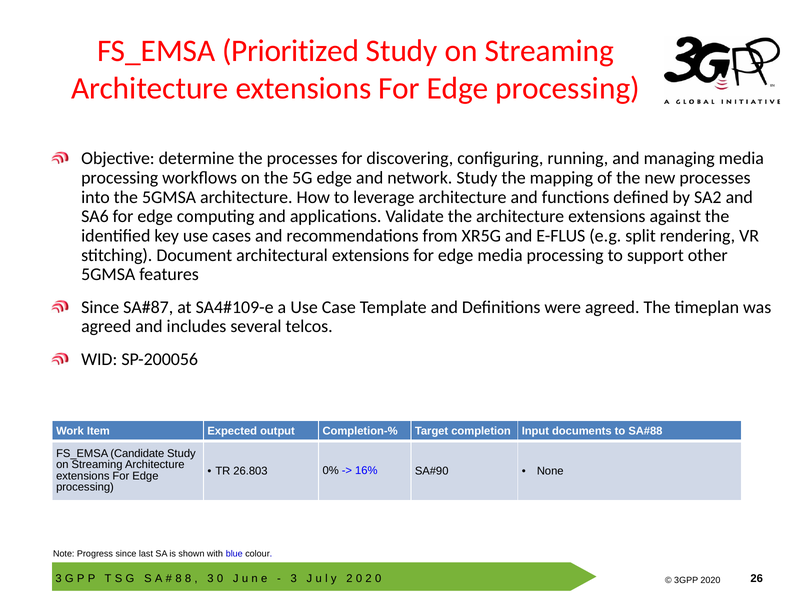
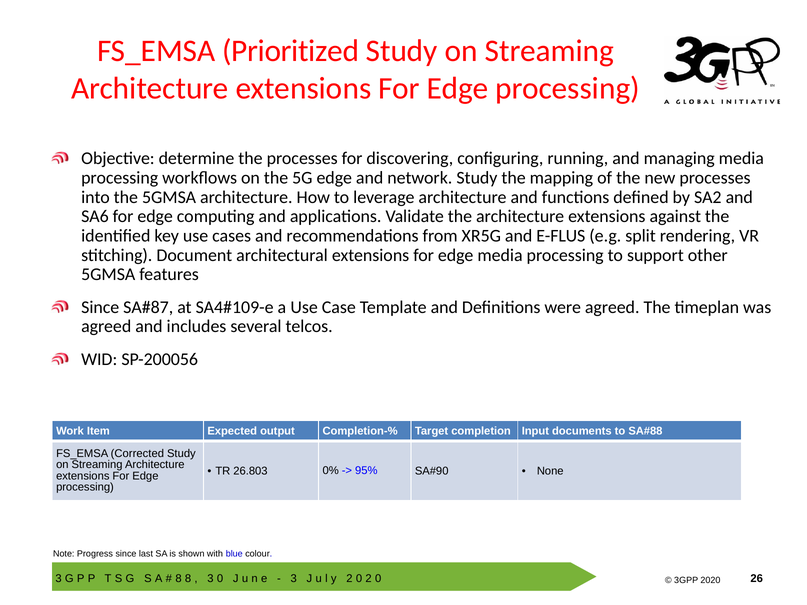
Candidate: Candidate -> Corrected (137, 454)
16%: 16% -> 95% (366, 471)
